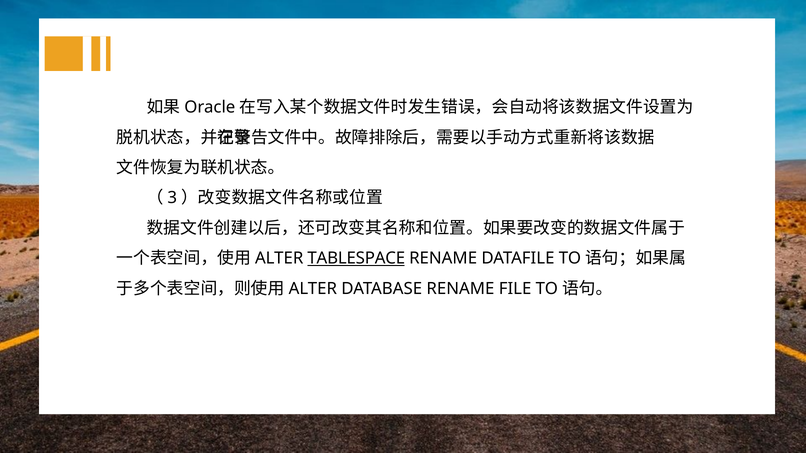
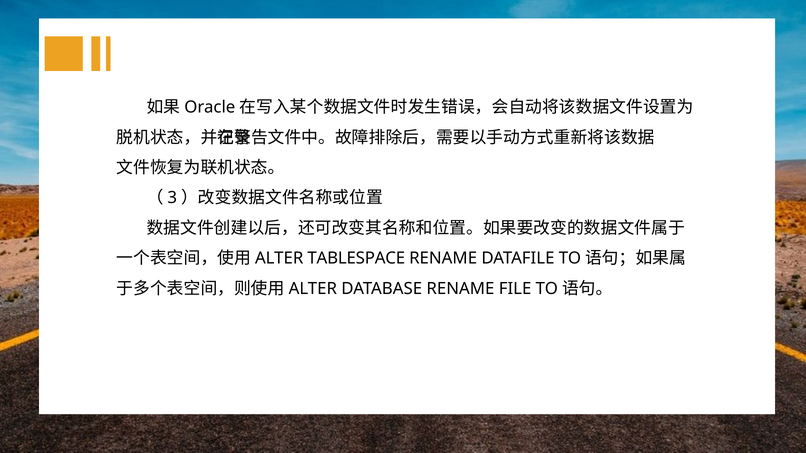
TABLESPACE underline: present -> none (356, 258)
